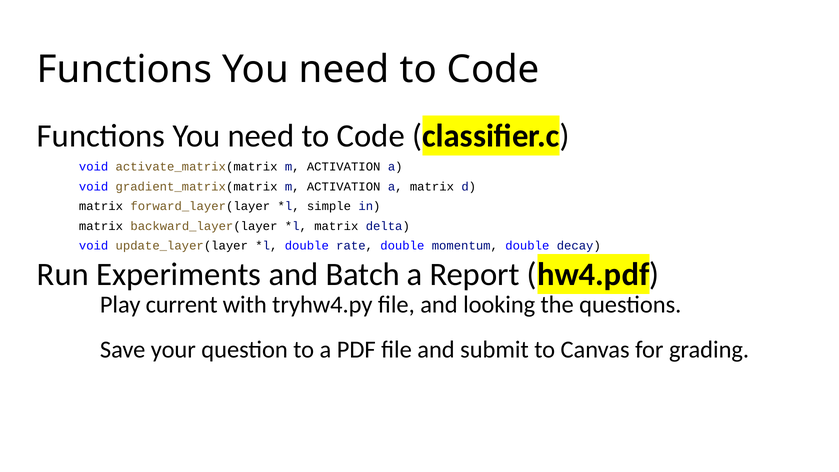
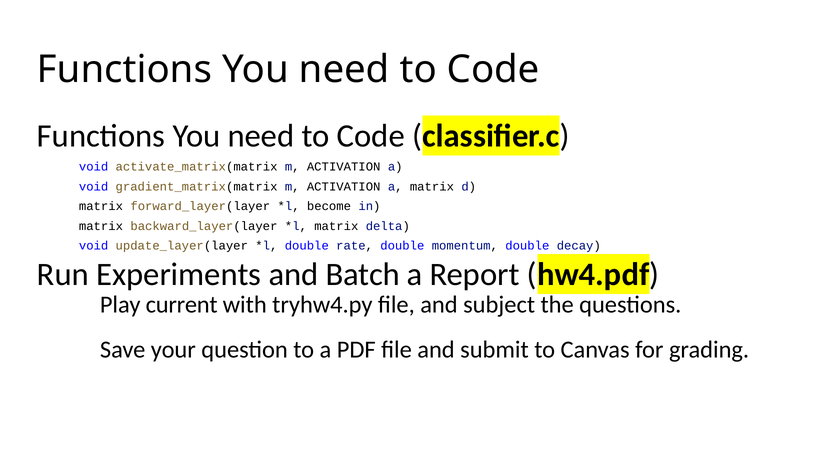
simple: simple -> become (329, 206)
looking: looking -> subject (499, 305)
